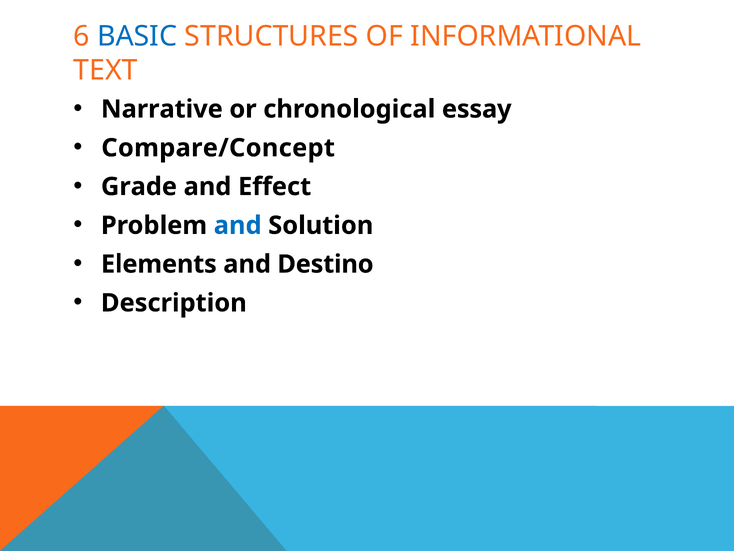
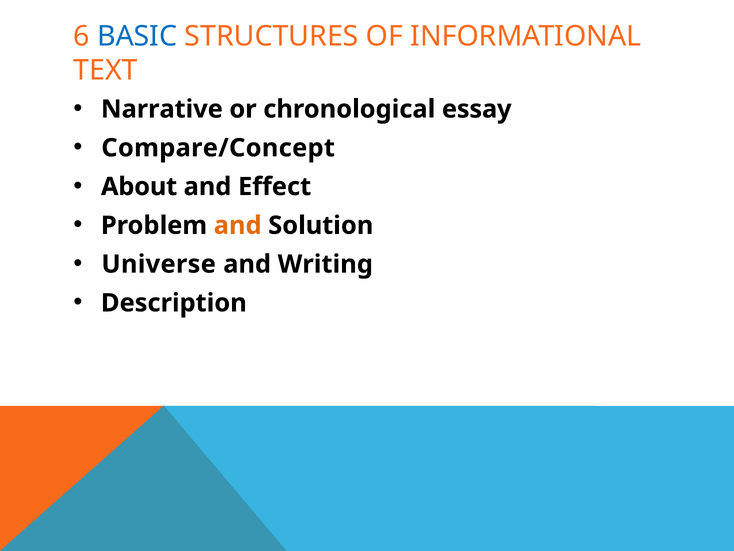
Grade: Grade -> About (139, 187)
and colour: blue -> orange (238, 225)
Elements: Elements -> Universe (159, 264)
Destino: Destino -> Writing (325, 264)
